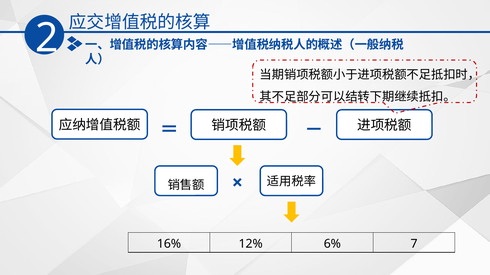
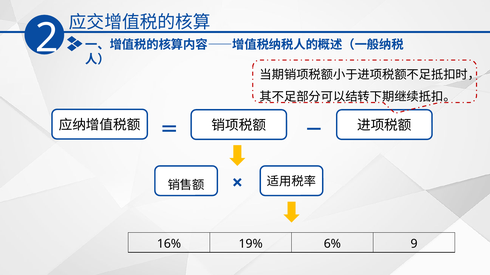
12%: 12% -> 19% (251, 245)
7: 7 -> 9 (414, 245)
